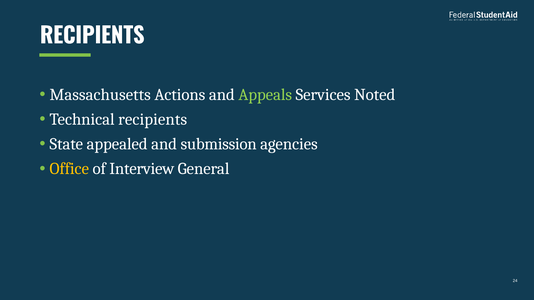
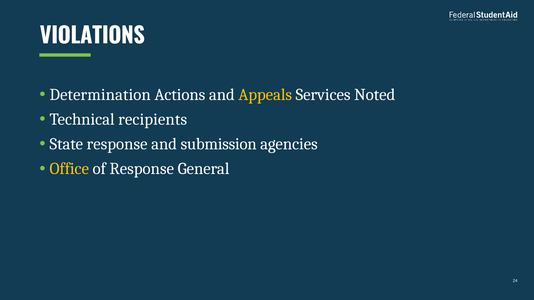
RECIPIENTS: RECIPIENTS -> VIOLATIONS (92, 36)
Massachusetts: Massachusetts -> Determination (100, 95)
Appeals colour: light green -> yellow (265, 95)
State appealed: appealed -> response (117, 144)
of Interview: Interview -> Response (142, 169)
